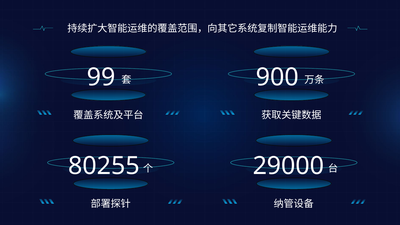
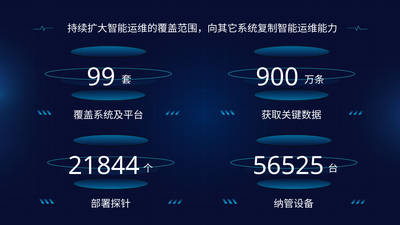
80255: 80255 -> 21844 (104, 166)
29000: 29000 -> 56525 (288, 166)
